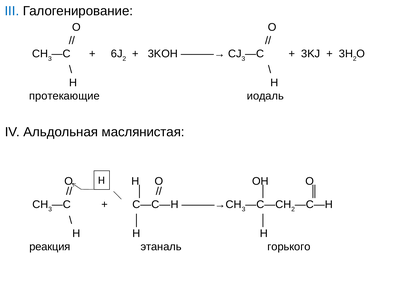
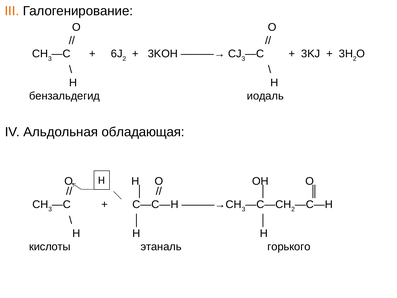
III colour: blue -> orange (12, 11)
протекающие: протекающие -> бензальдегид (64, 96)
маслянистая: маслянистая -> обладающая (143, 132)
реакция: реакция -> кислоты (50, 246)
